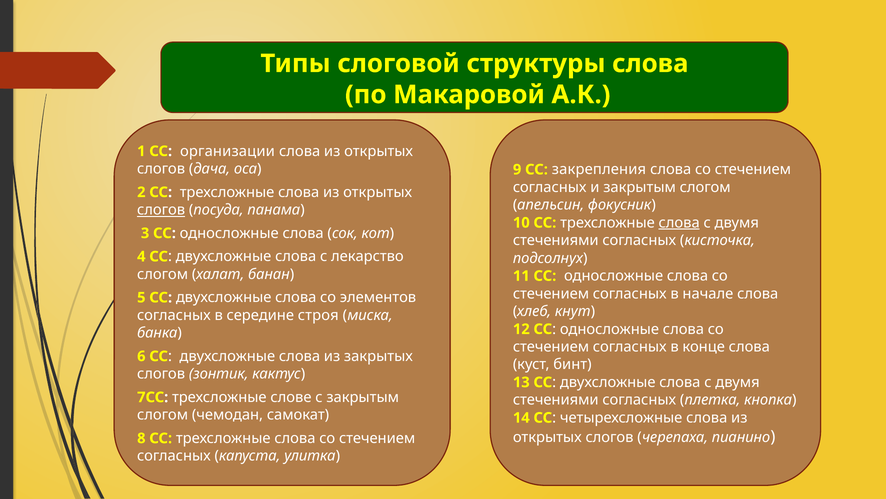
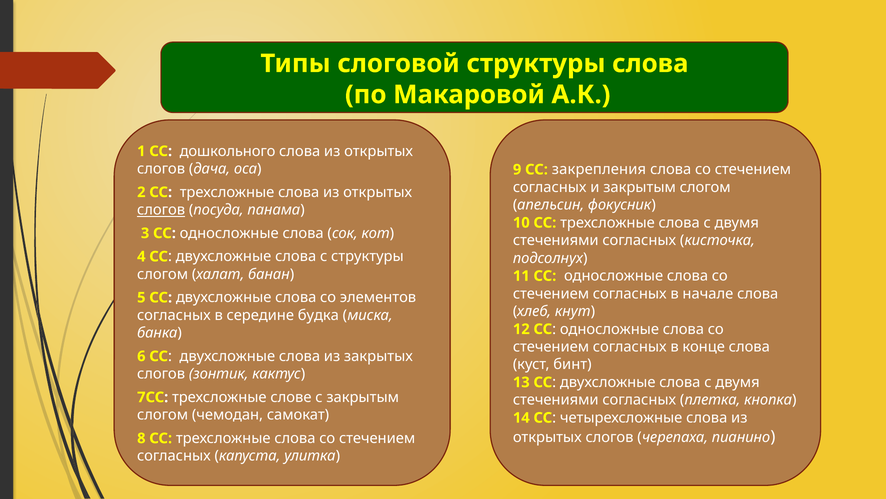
организации: организации -> дошкольного (228, 151)
слова underline: present -> none (679, 222)
с лекарство: лекарство -> структуры (367, 256)
строя: строя -> будка (318, 315)
